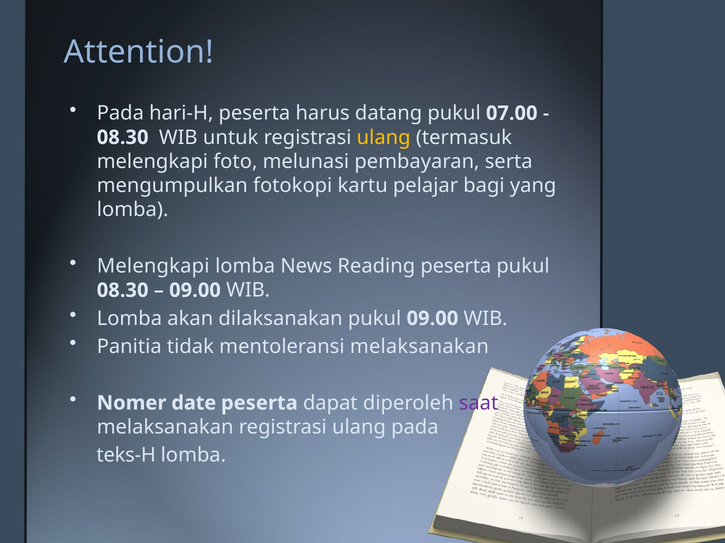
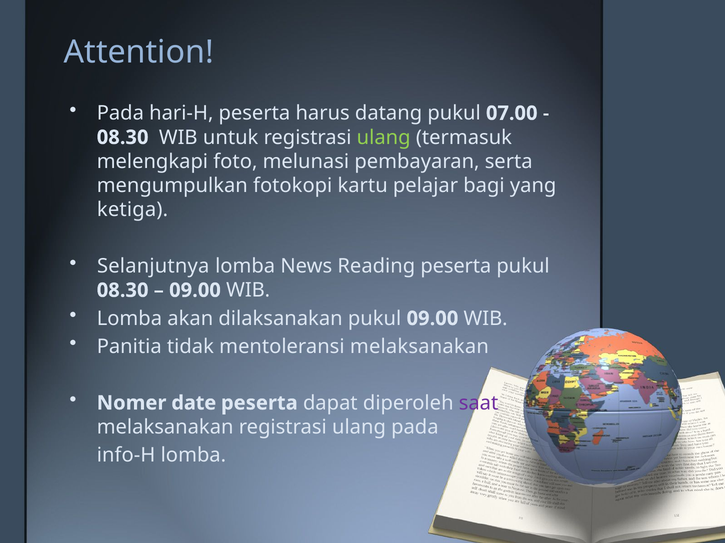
ulang colour: yellow -> light green (384, 138)
lomba: lomba -> ketiga (133, 210)
Melengkapi: Melengkapi -> Selanjutnya (153, 267)
teks-H: teks-H -> info-H (126, 456)
